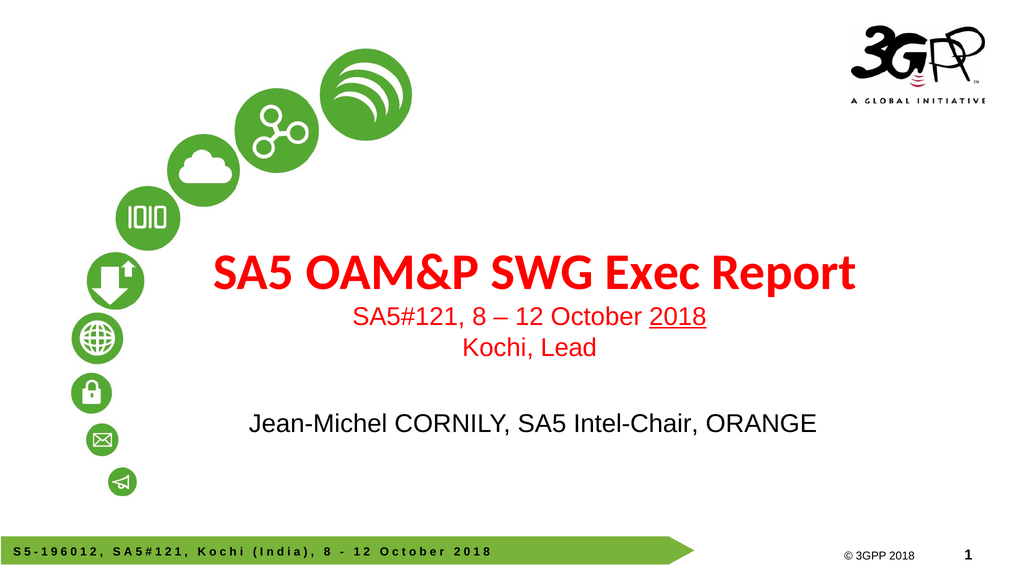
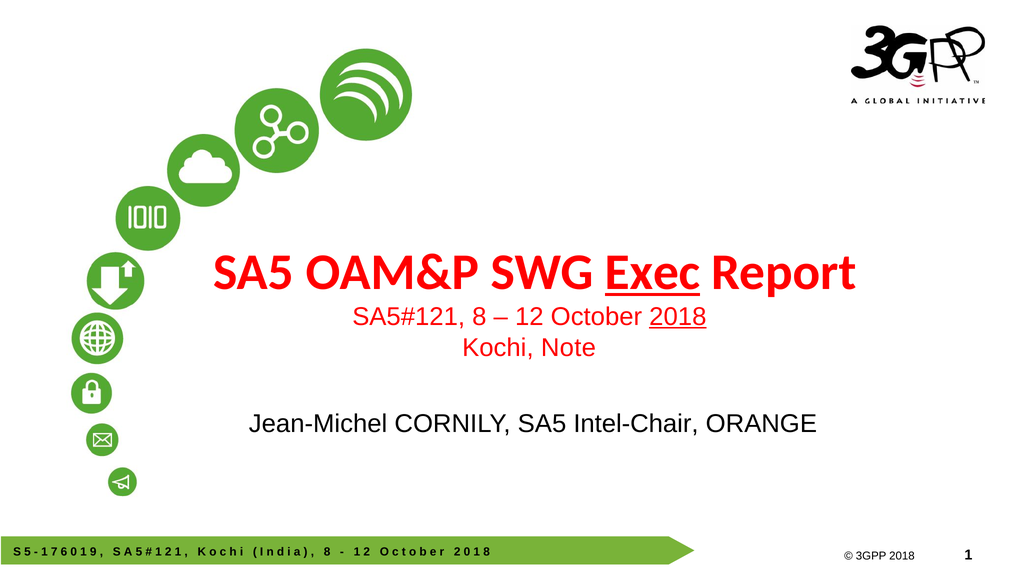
Exec underline: none -> present (653, 272)
Lead: Lead -> Note (568, 348)
9: 9 -> 7 (54, 552)
2: 2 -> 9 (93, 552)
